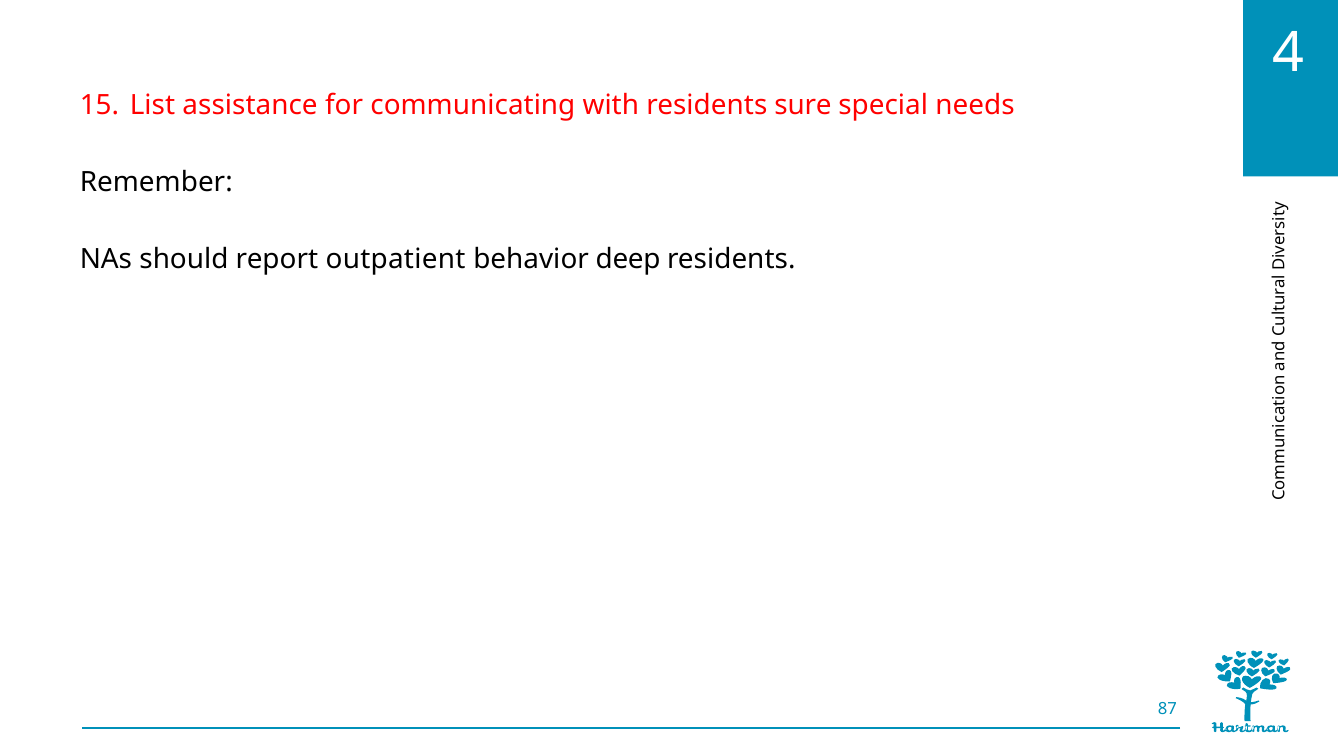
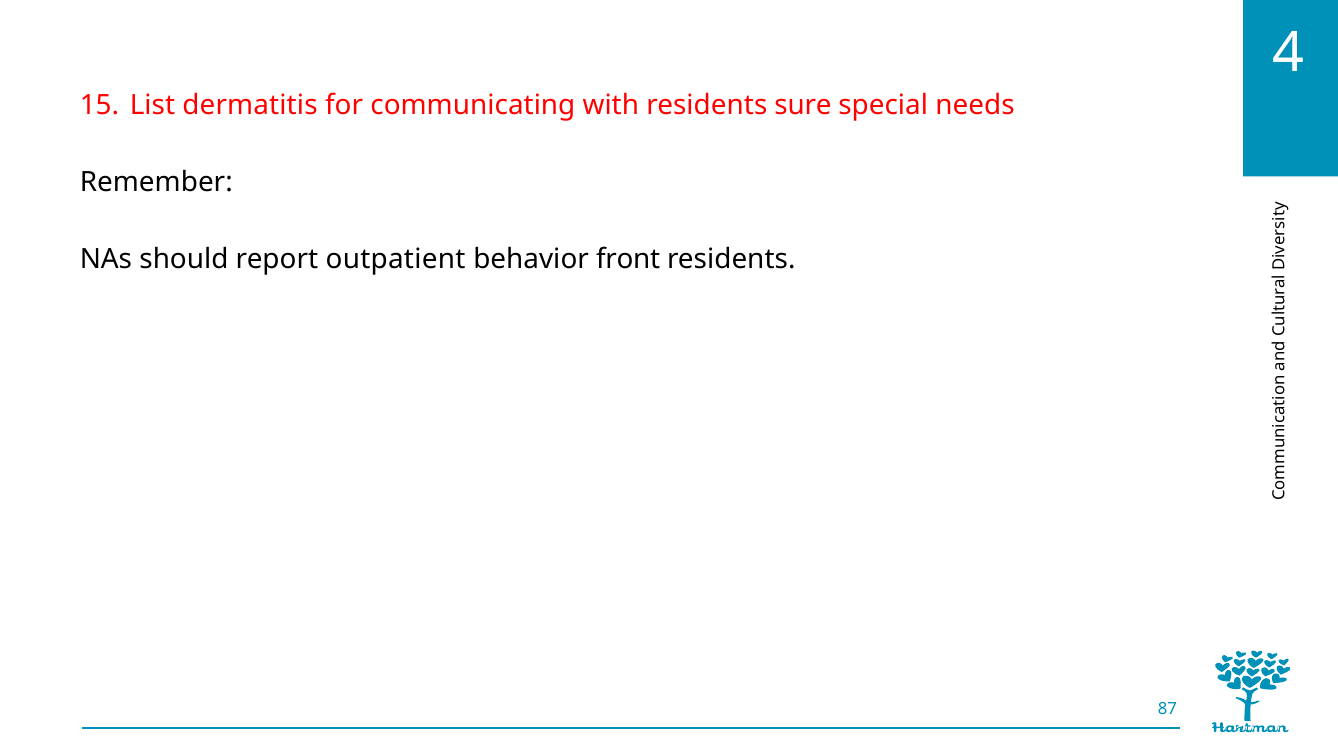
assistance: assistance -> dermatitis (250, 106)
deep: deep -> front (628, 259)
